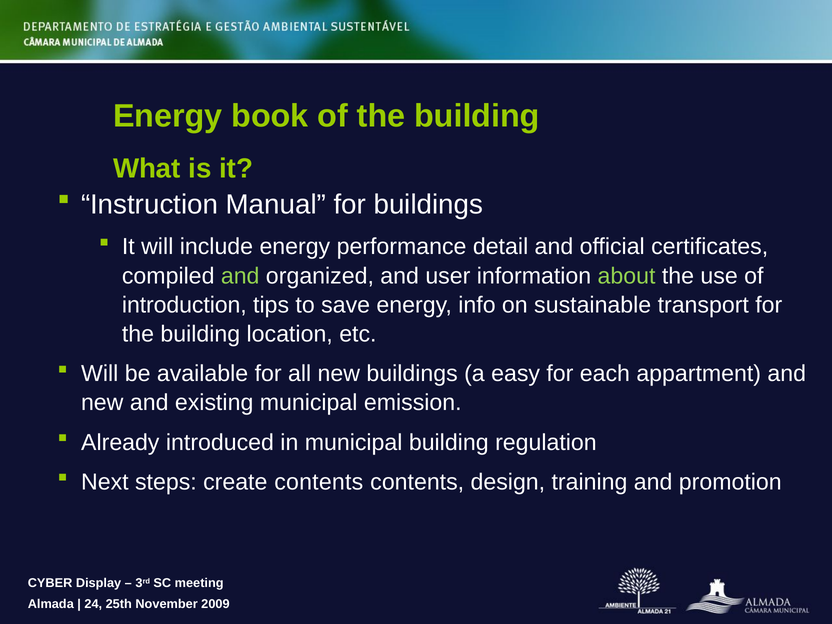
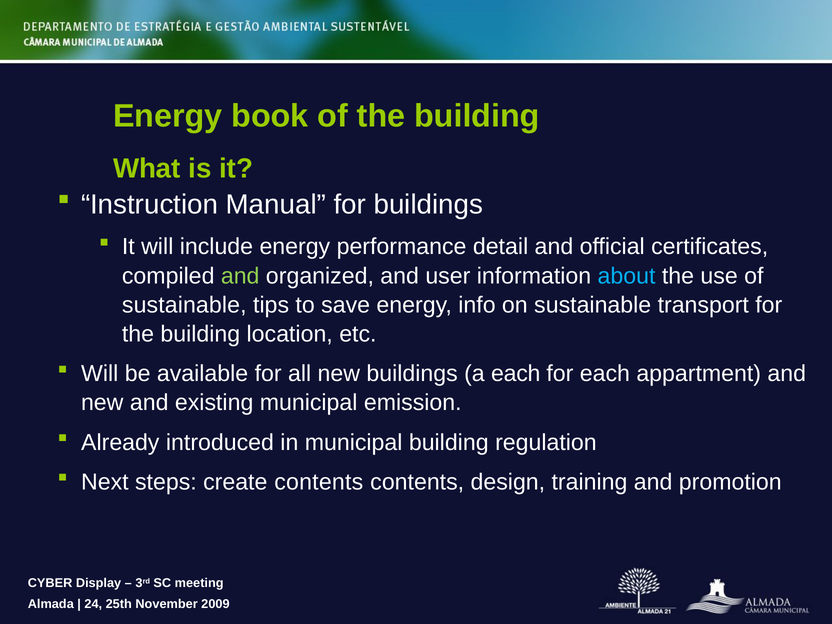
about colour: light green -> light blue (627, 276)
introduction: introduction -> sustainable (184, 305)
a easy: easy -> each (516, 374)
